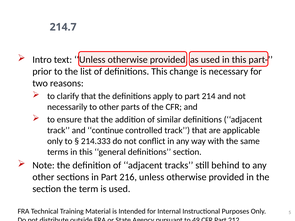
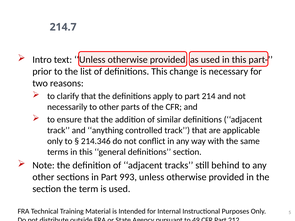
continue: continue -> anything (105, 131)
214.333: 214.333 -> 214.346 (96, 141)
216: 216 -> 993 (128, 177)
